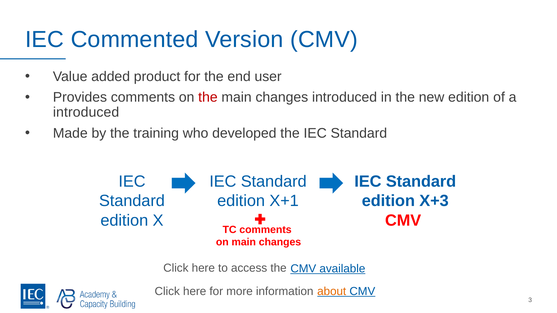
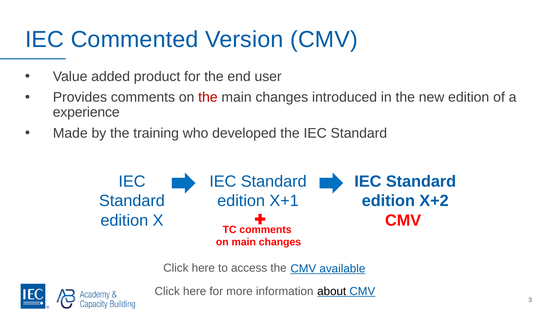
introduced: introduced -> experience (86, 112)
X+3: X+3 -> X+2 (434, 201)
about colour: orange -> black (332, 291)
